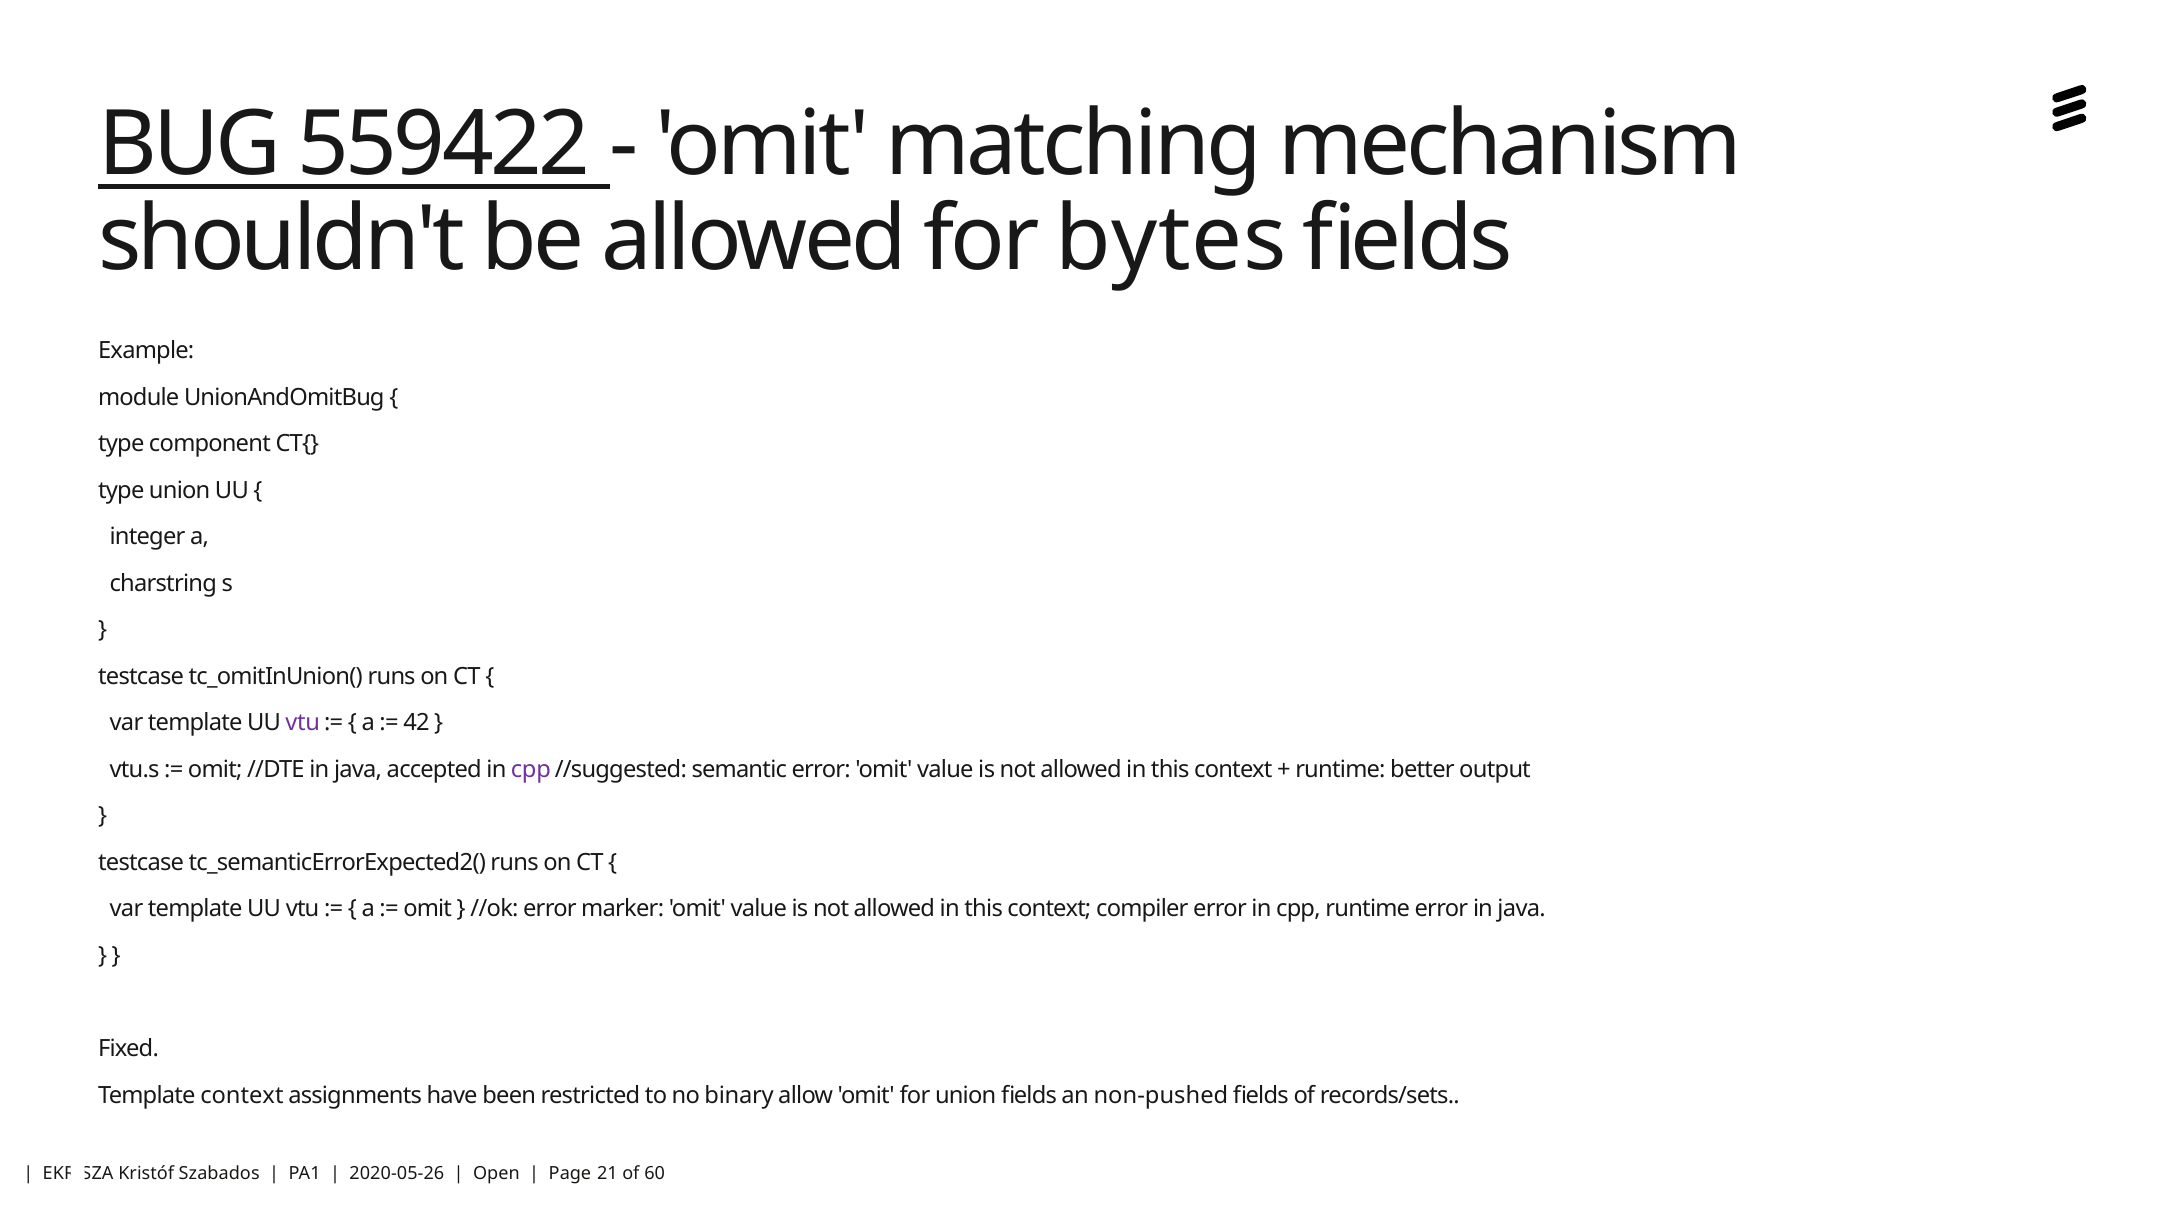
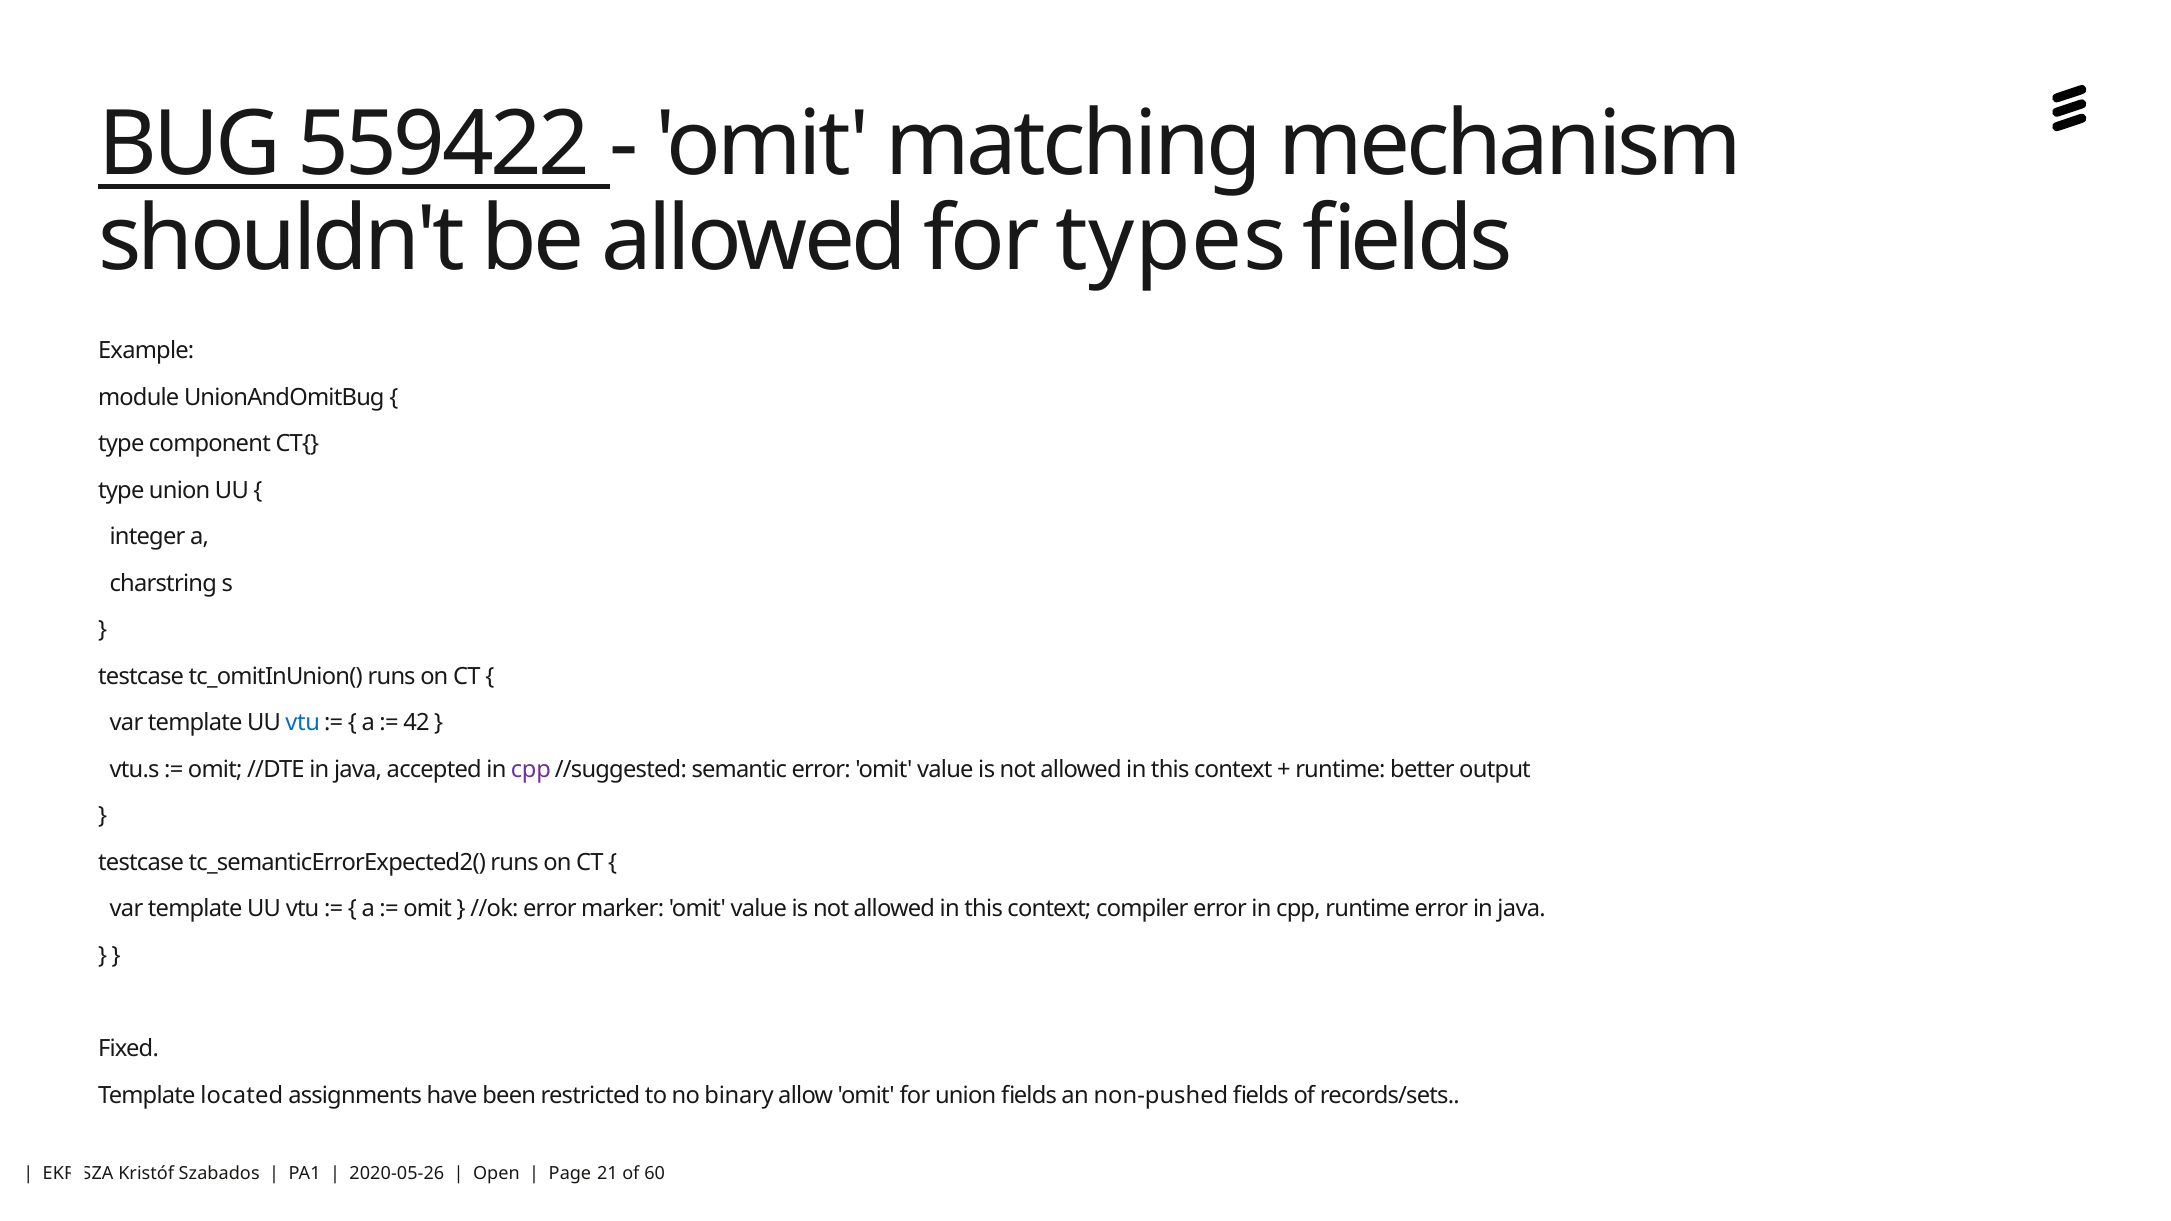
bytes: bytes -> types (1171, 240)
vtu colour: purple -> blue (303, 723)
Template context: context -> located (242, 1095)
